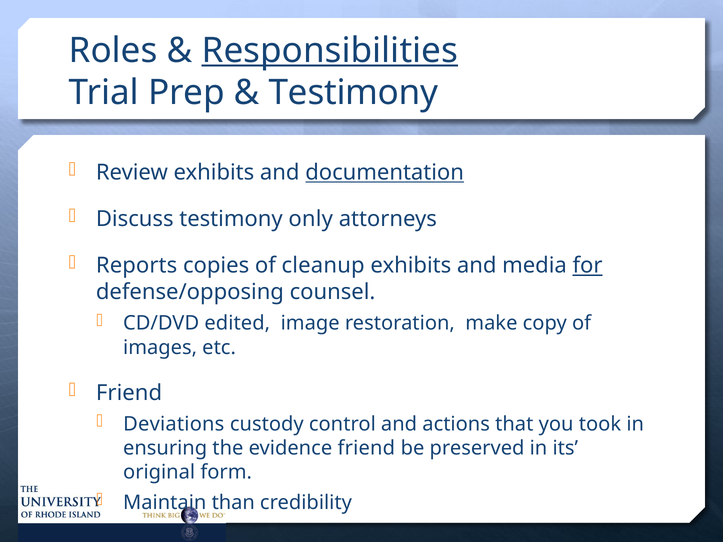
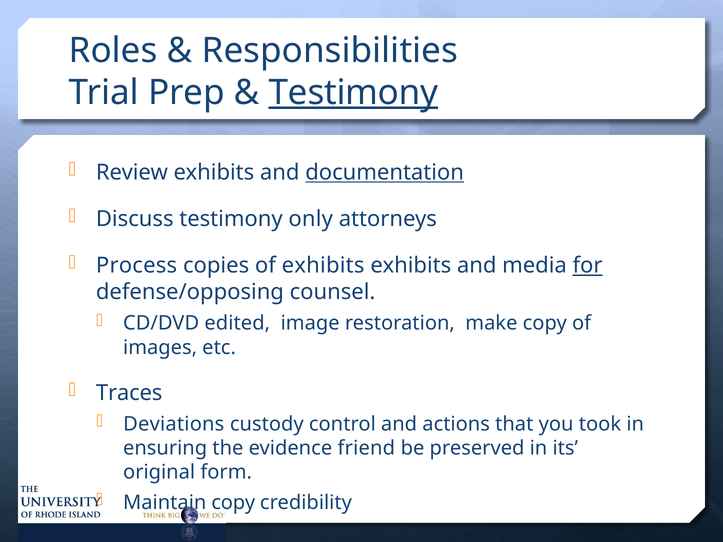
Responsibilities underline: present -> none (330, 51)
Testimony underline: none -> present (353, 93)
Reports: Reports -> Process (137, 266)
of cleanup: cleanup -> exhibits (323, 266)
Friend: Friend -> Traces (129, 393)
Maintain than: than -> copy (233, 503)
